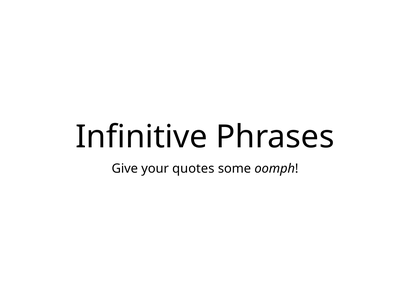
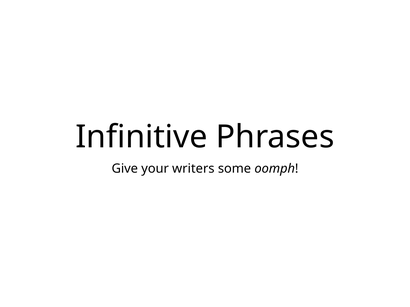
quotes: quotes -> writers (193, 169)
